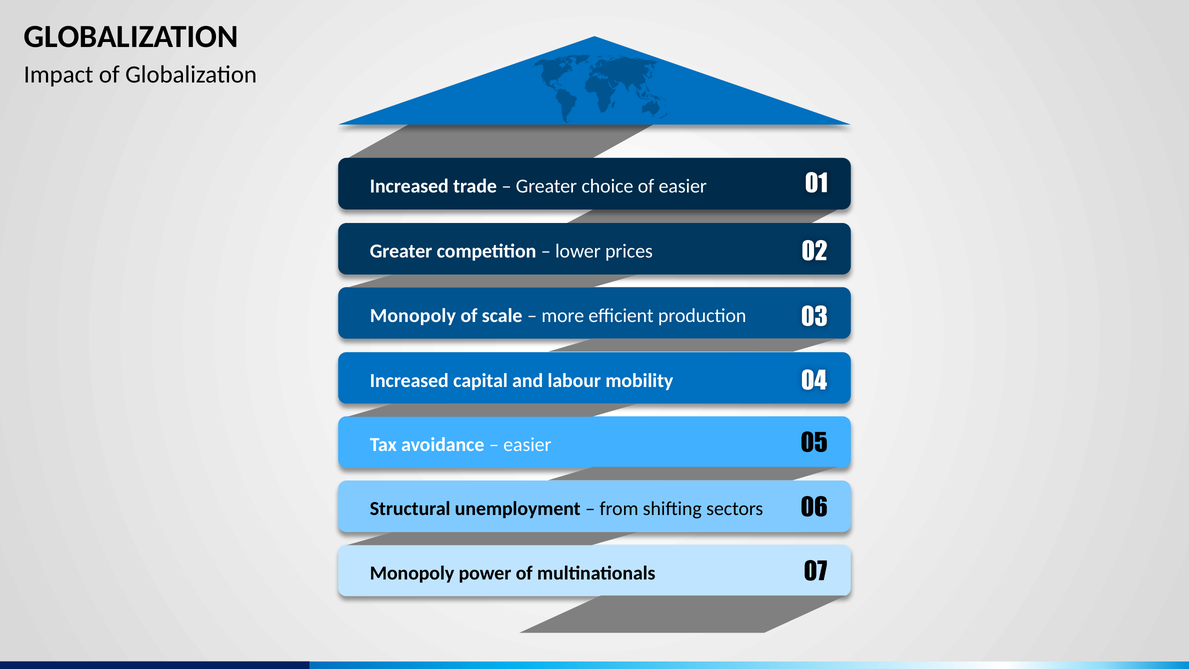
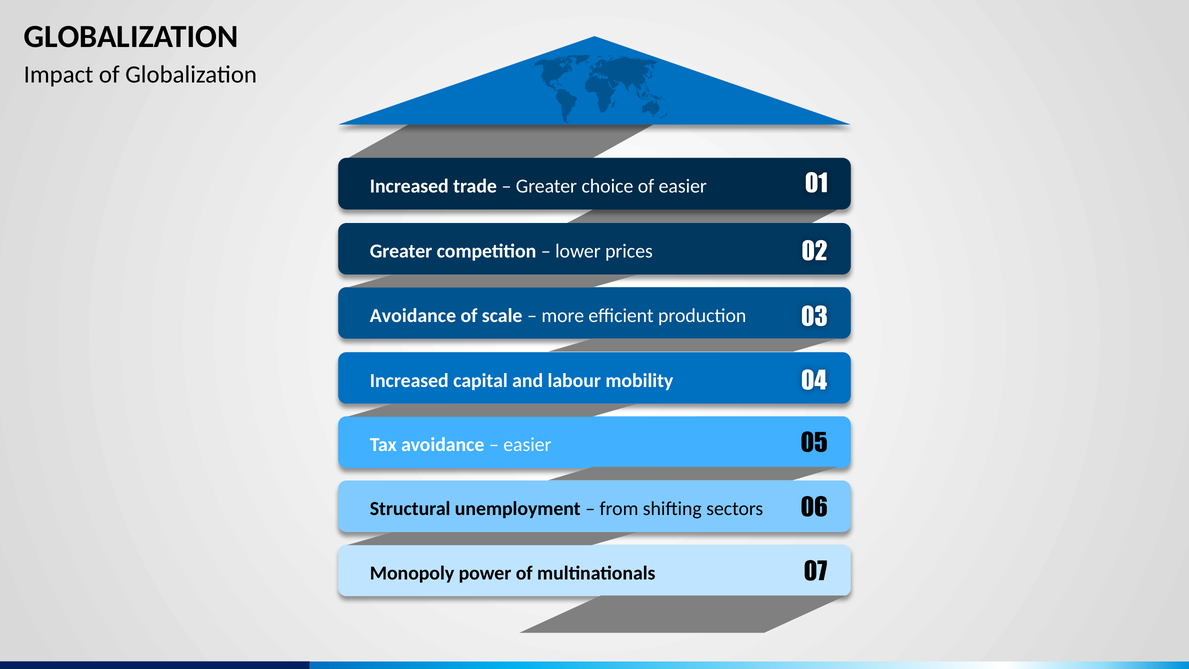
Monopoly: Monopoly -> Avoidance (413, 316)
